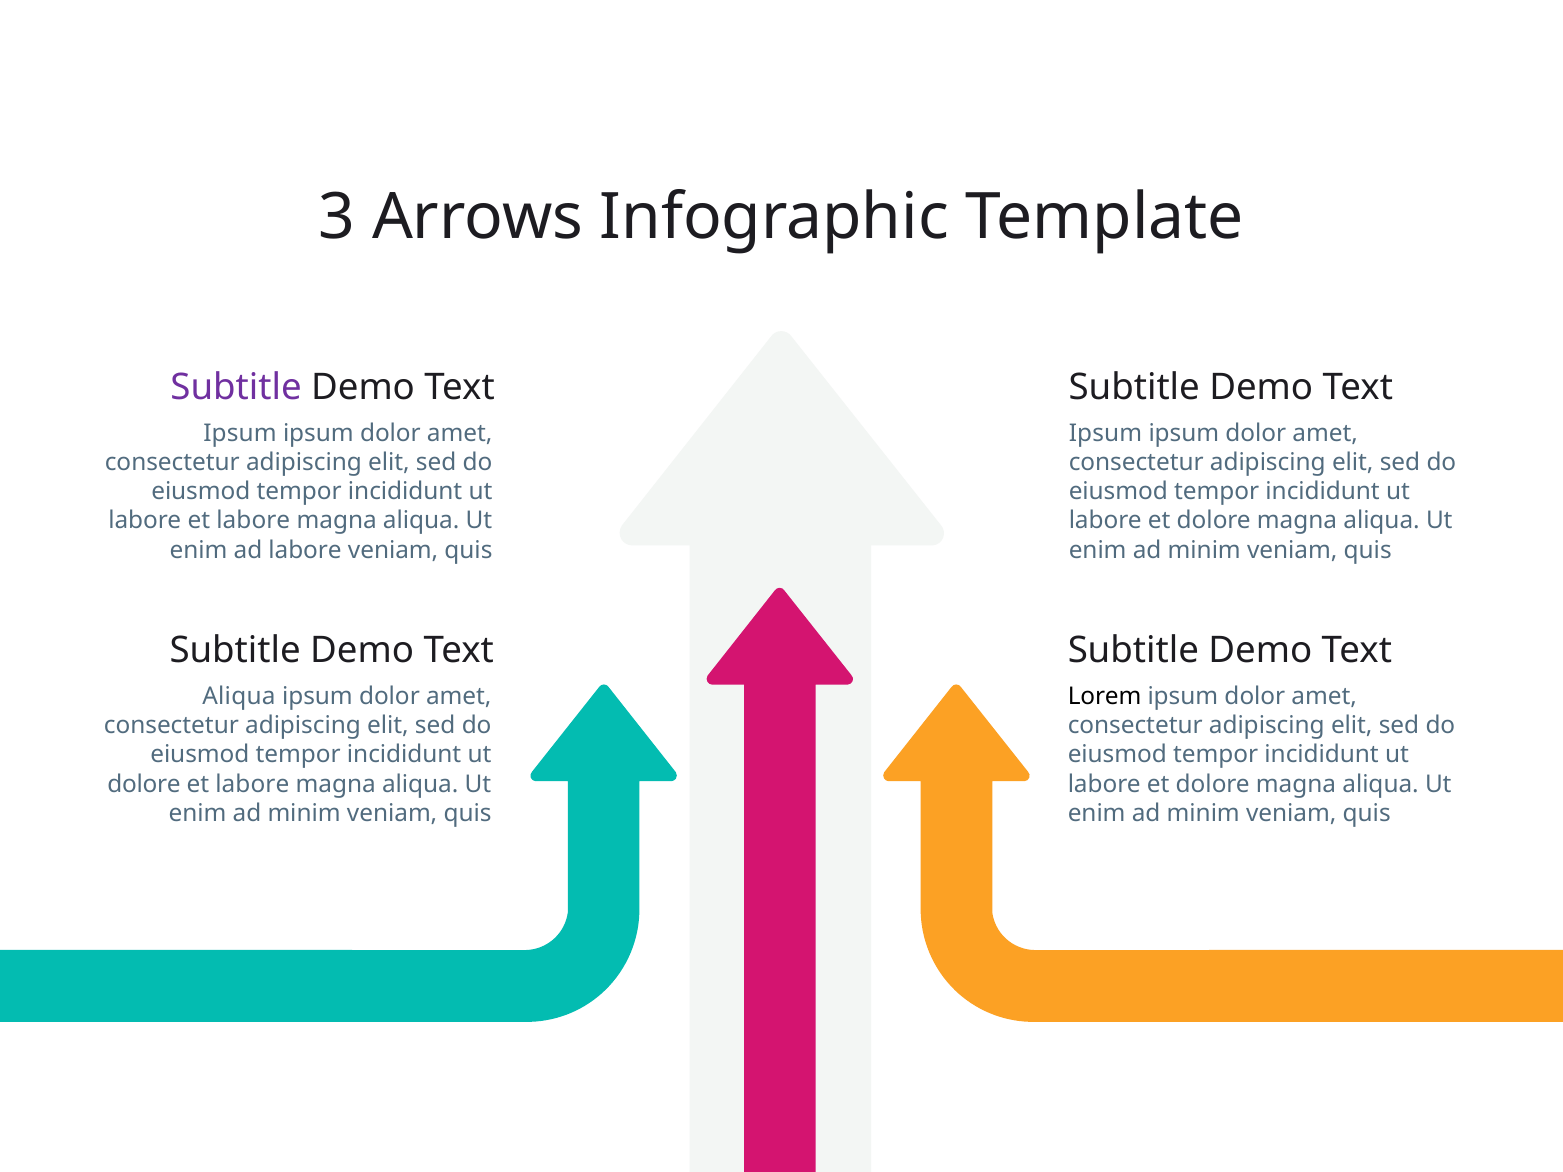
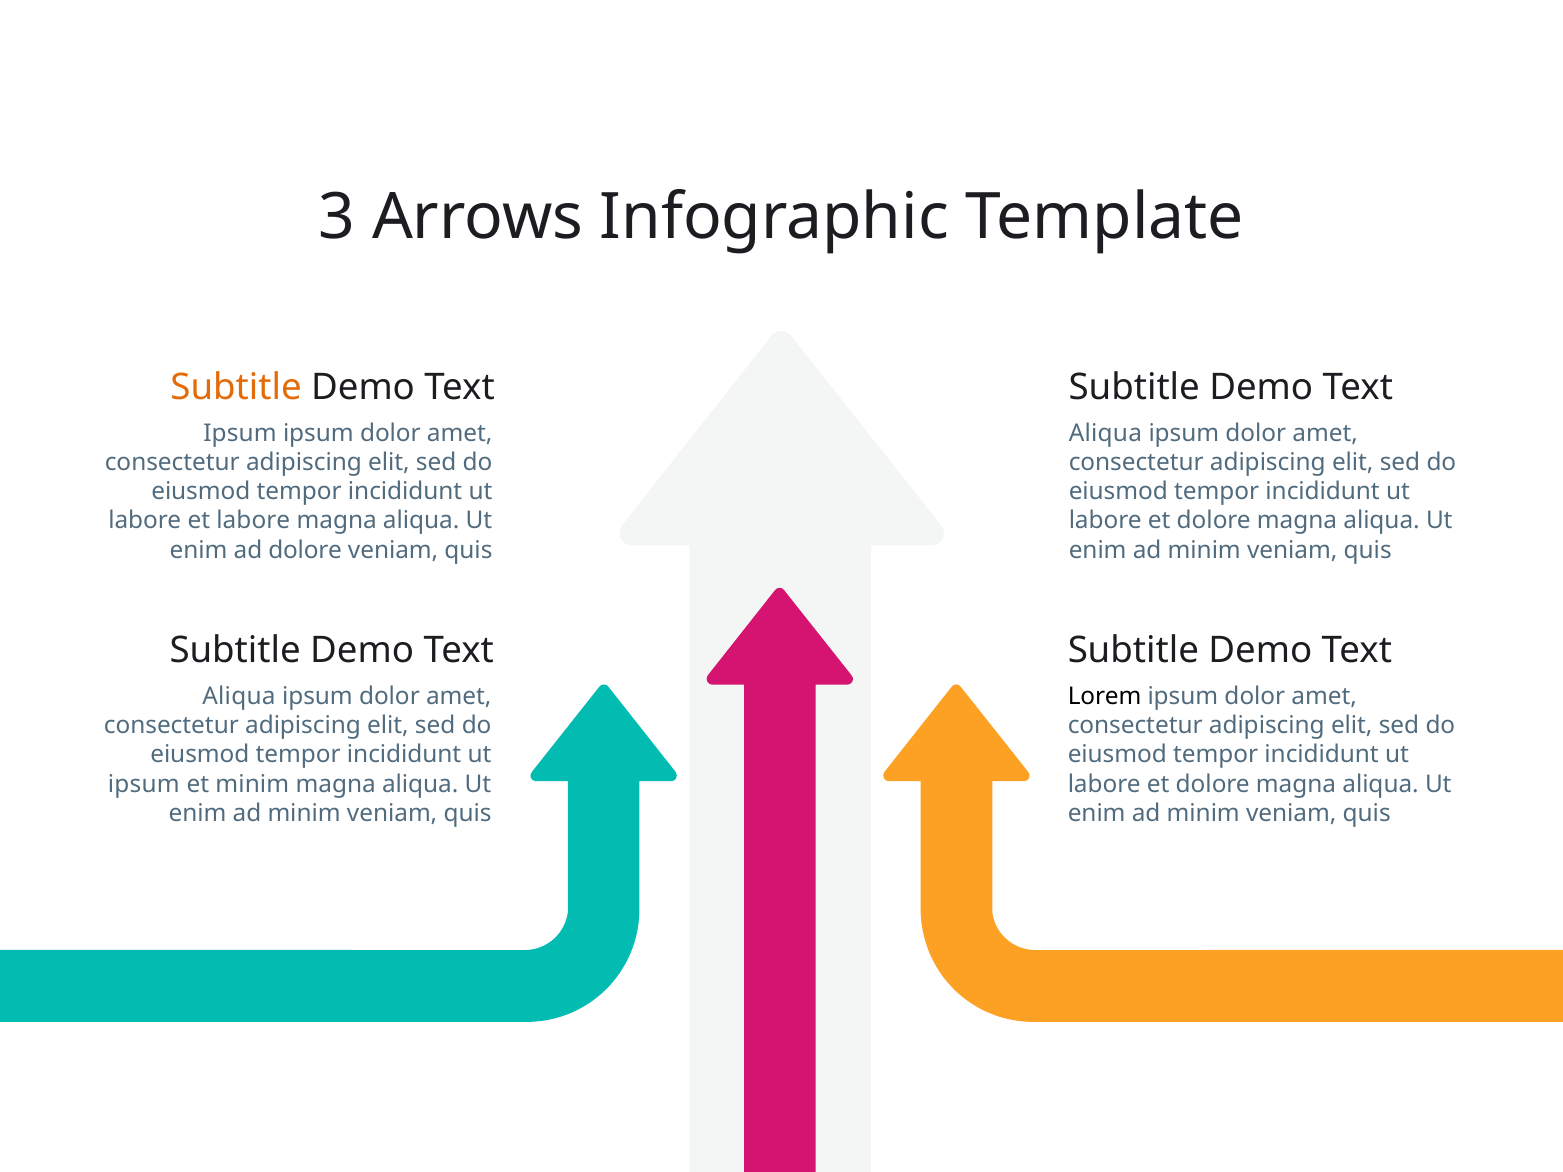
Subtitle colour: purple -> orange (236, 387)
Ipsum: Ipsum -> Aliqua (1105, 433)
ad labore: labore -> dolore (305, 550)
dolore: dolore -> ipsum (144, 784)
labore: labore -> minim (252, 784)
